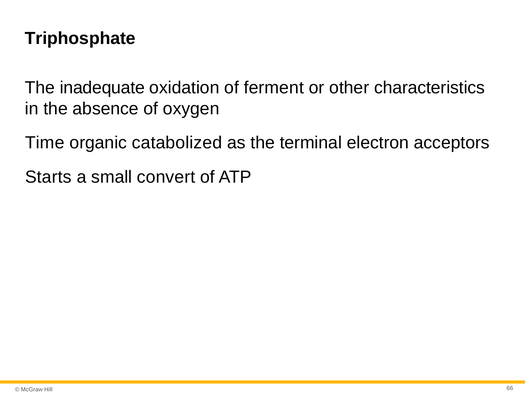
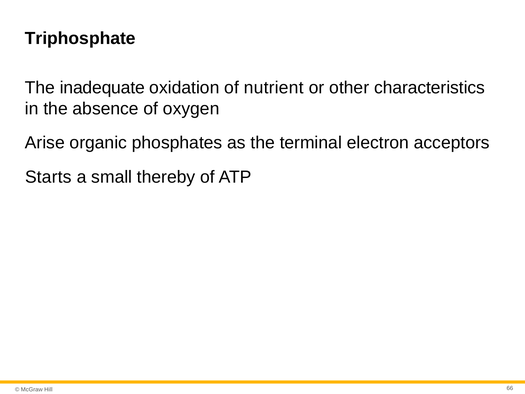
ferment: ferment -> nutrient (274, 88)
Time: Time -> Arise (45, 143)
catabolized: catabolized -> phosphates (177, 143)
convert: convert -> thereby (166, 177)
